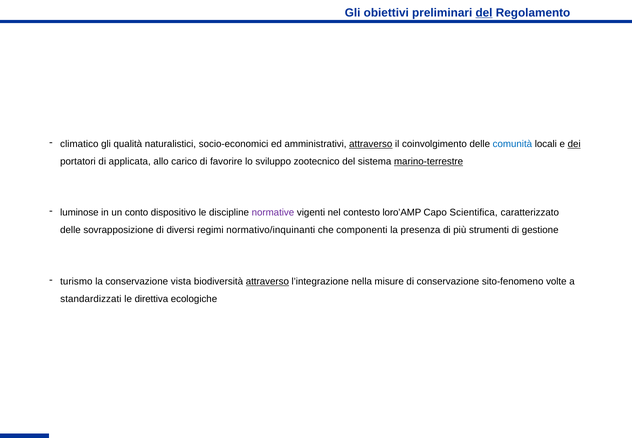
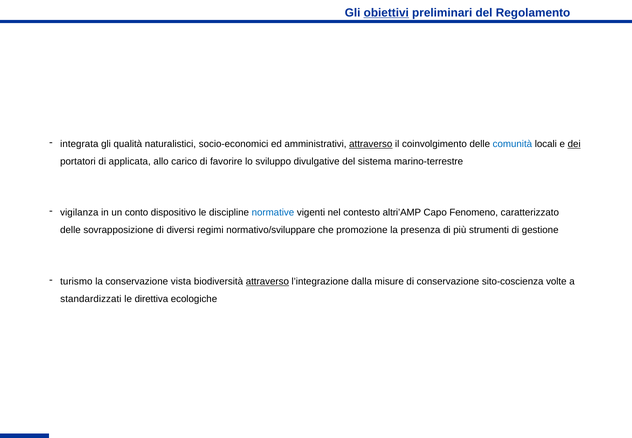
obiettivi underline: none -> present (386, 13)
del underline: present -> none (484, 13)
climatico: climatico -> integrata (79, 144)
zootecnico: zootecnico -> divulgative (317, 161)
marino-terrestre underline: present -> none (429, 161)
luminose: luminose -> vigilanza (79, 213)
normative colour: purple -> blue (273, 213)
loro’AMP: loro’AMP -> altri’AMP (402, 213)
Scientifica: Scientifica -> Fenomeno (474, 213)
normativo/inquinanti: normativo/inquinanti -> normativo/sviluppare (271, 230)
componenti: componenti -> promozione (362, 230)
nella: nella -> dalla (362, 281)
sito-fenomeno: sito-fenomeno -> sito-coscienza (513, 281)
